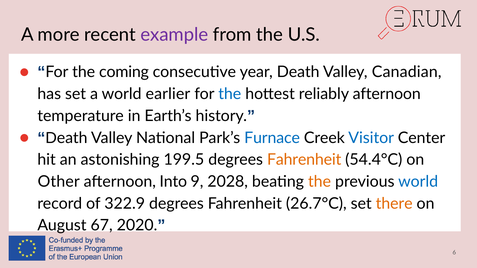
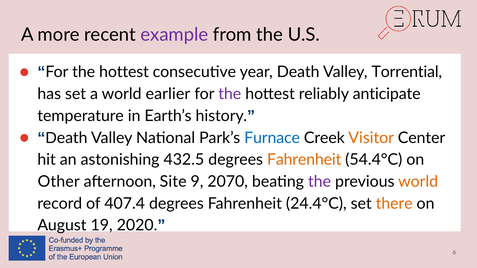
coming: coming -> hottest (124, 72)
Canadian: Canadian -> Torrential (407, 72)
the colour: blue -> purple (230, 94)
reliably afternoon: afternoon -> anticipate (387, 94)
Visitor colour: blue -> orange (371, 138)
199.5: 199.5 -> 432.5 (184, 160)
Into: Into -> Site (173, 182)
2028: 2028 -> 2070 (228, 182)
the colour: orange -> purple (320, 182)
world colour: blue -> orange (418, 182)
322.9: 322.9 -> 407.4 (125, 204)
26.7°C: 26.7°C -> 24.4°C (316, 204)
67: 67 -> 19 (102, 226)
